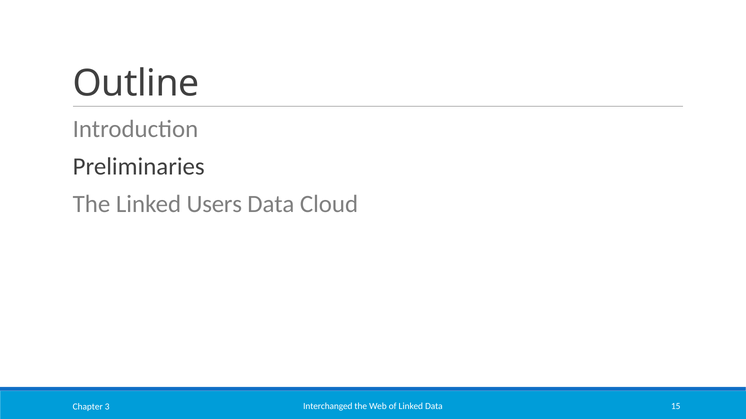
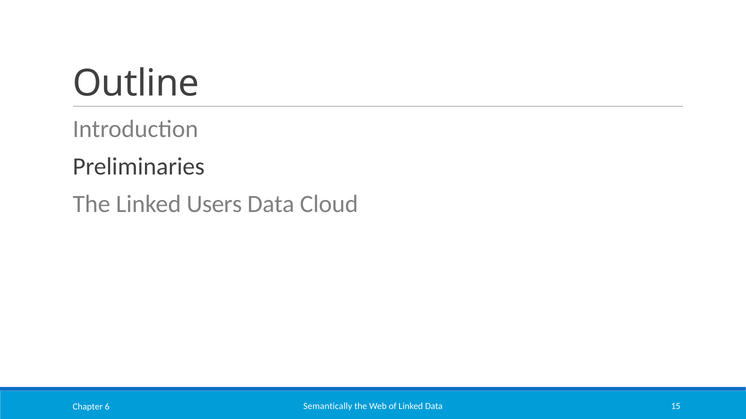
Interchanged: Interchanged -> Semantically (328, 407)
3: 3 -> 6 (107, 407)
